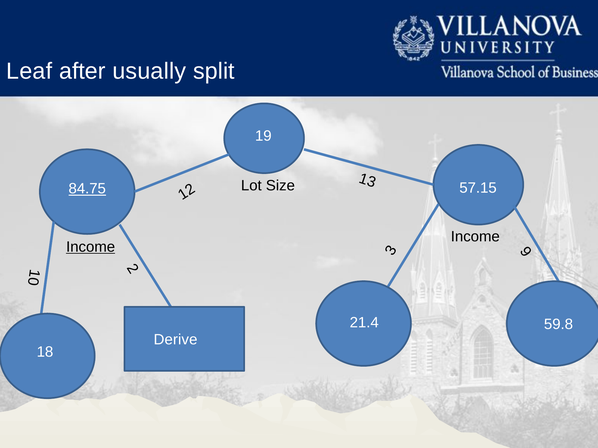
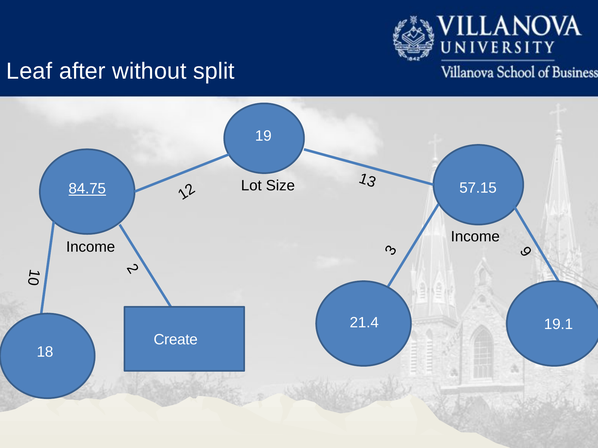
usually: usually -> without (149, 71)
Income underline: present -> none (91, 247)
59.8: 59.8 -> 19.1 (558, 325)
Derive: Derive -> Create (176, 340)
